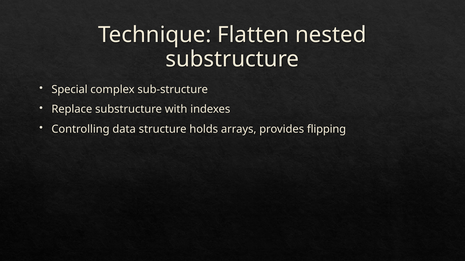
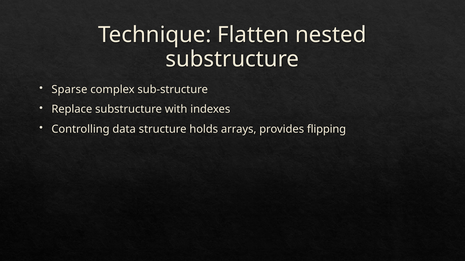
Special: Special -> Sparse (69, 90)
